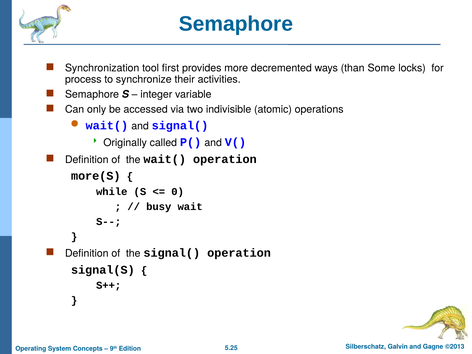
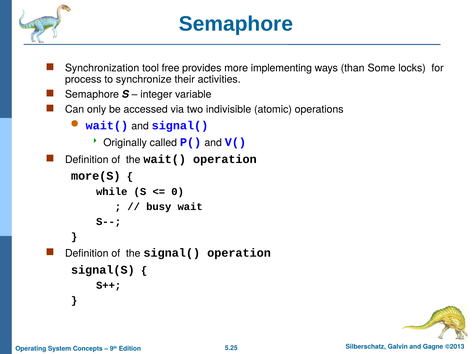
first: first -> free (171, 68)
decremented: decremented -> implementing (281, 68)
